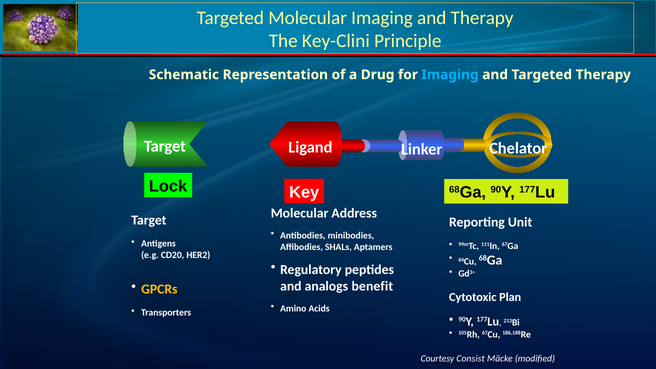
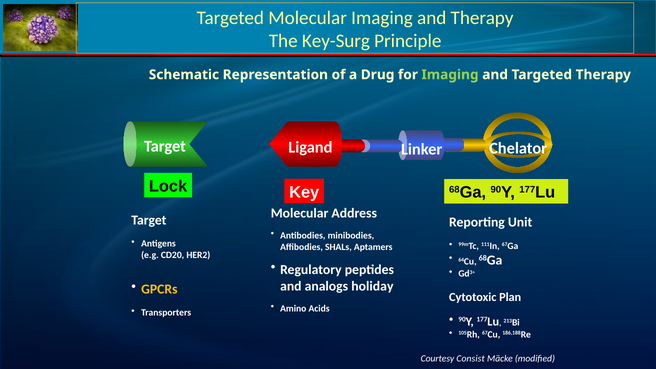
Key-Clini: Key-Clini -> Key-Surg (336, 41)
Imaging colour: light blue -> light green (450, 75)
benefit: benefit -> holiday (372, 286)
